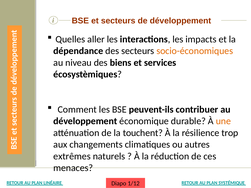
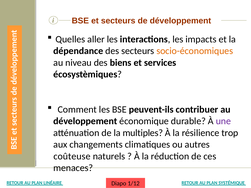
une colour: orange -> purple (223, 121)
touchent: touchent -> multiples (143, 133)
extrêmes: extrêmes -> coûteuse (72, 156)
